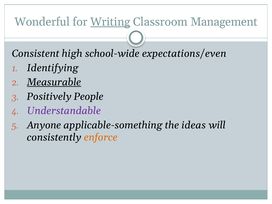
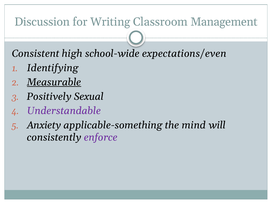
Wonderful: Wonderful -> Discussion (42, 22)
Writing underline: present -> none (110, 22)
People: People -> Sexual (89, 96)
Anyone: Anyone -> Anxiety (44, 125)
ideas: ideas -> mind (194, 125)
enforce colour: orange -> purple (101, 137)
